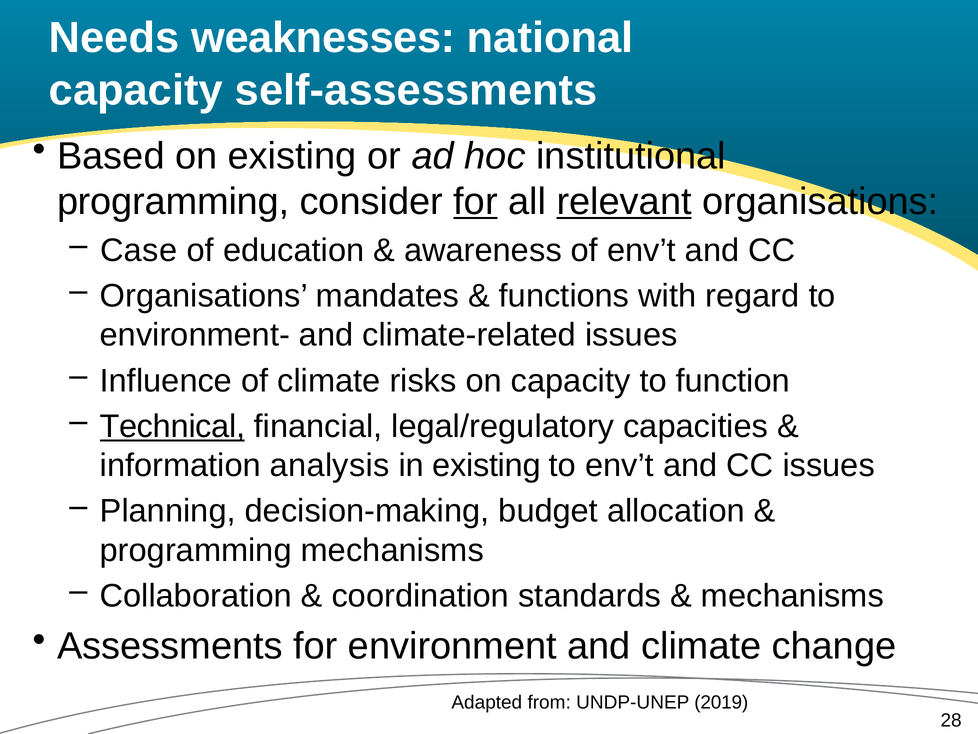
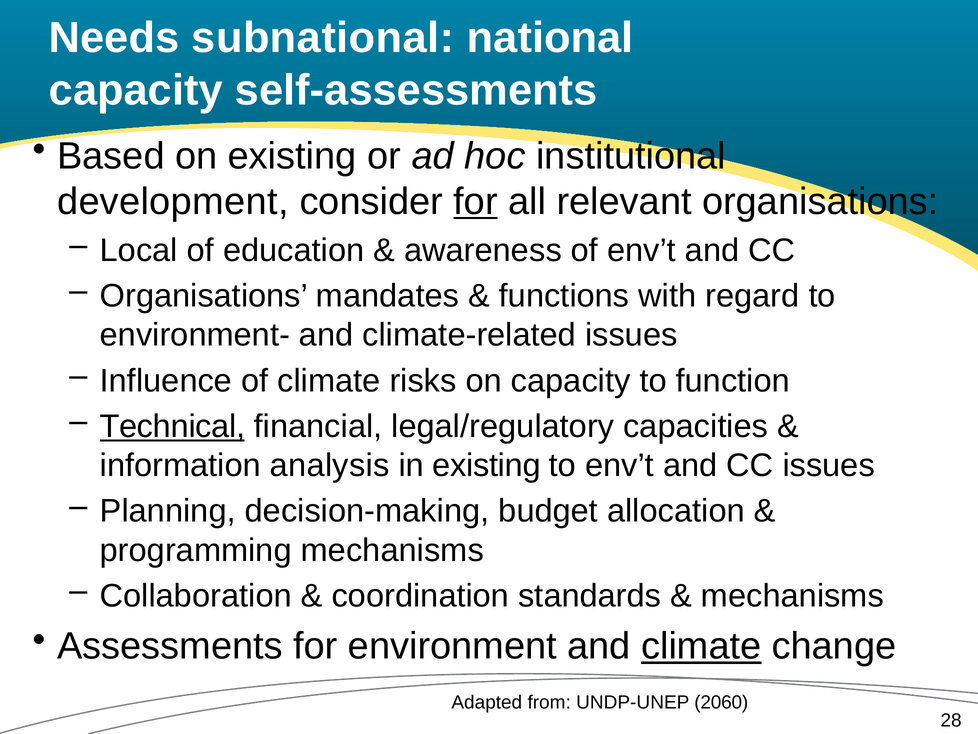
weaknesses: weaknesses -> subnational (323, 38)
programming: programming -> development (173, 202)
relevant underline: present -> none (624, 202)
Case: Case -> Local (139, 250)
climate underline: none -> present (701, 646)
2019: 2019 -> 2060 (721, 702)
